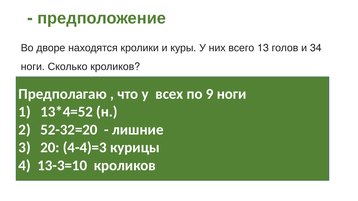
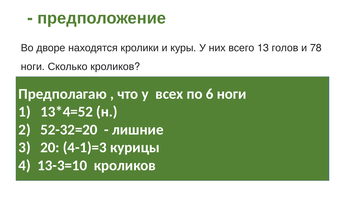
34: 34 -> 78 (316, 48)
9: 9 -> 6 (210, 94)
4-4)=3: 4-4)=3 -> 4-1)=3 (85, 148)
